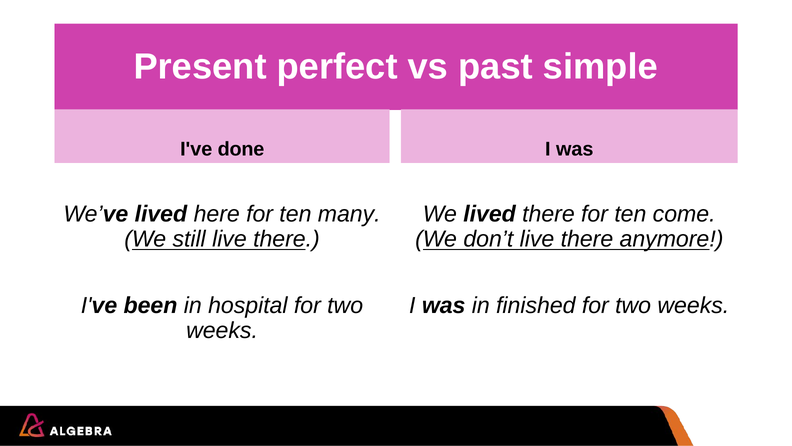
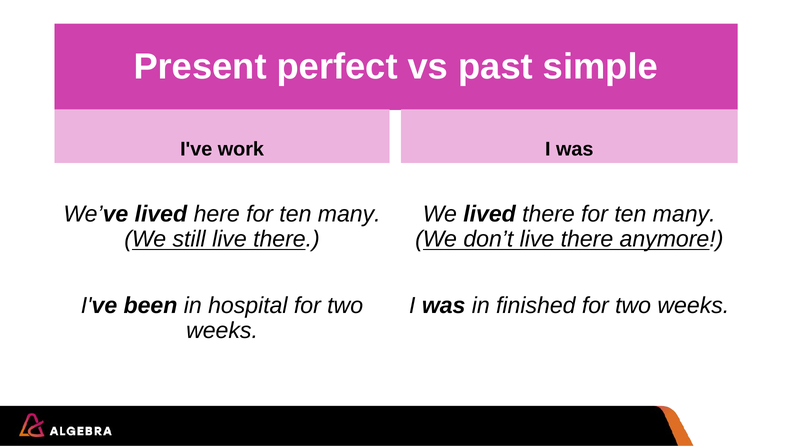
done: done -> work (241, 149)
there for ten come: come -> many (684, 214)
